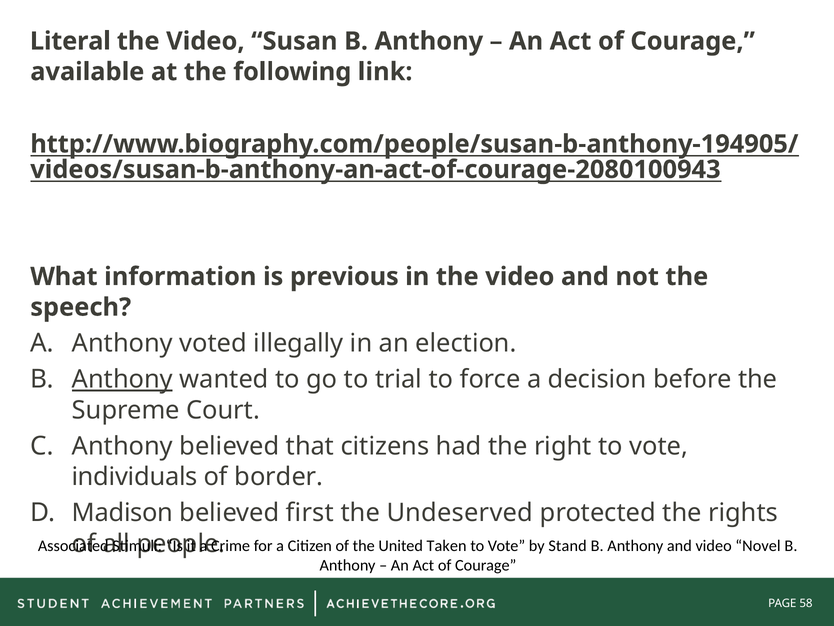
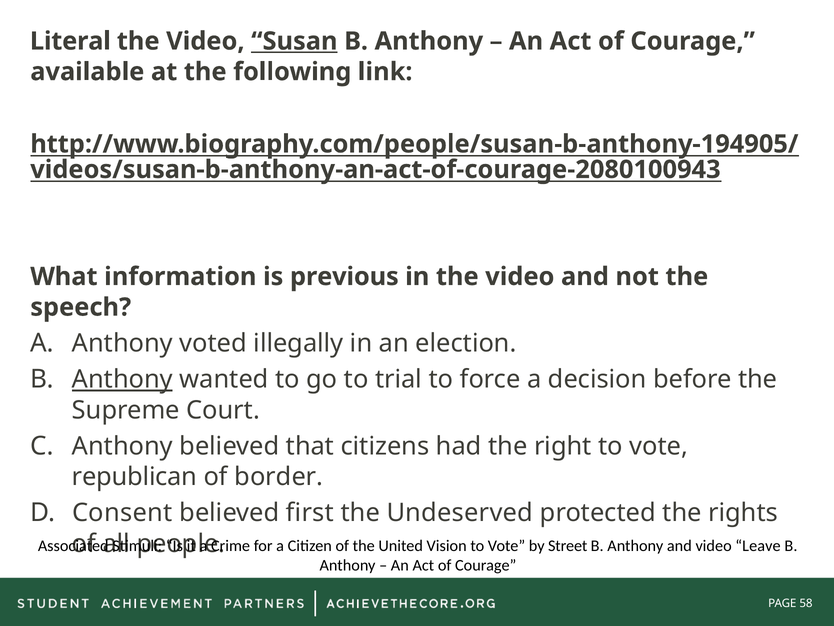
Susan underline: none -> present (294, 41)
individuals: individuals -> republican (135, 476)
Madison: Madison -> Consent (122, 513)
Taken: Taken -> Vision (447, 545)
Stand: Stand -> Street (568, 545)
Novel: Novel -> Leave (758, 545)
